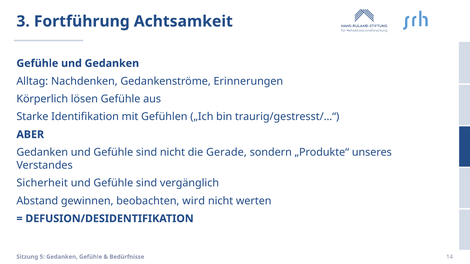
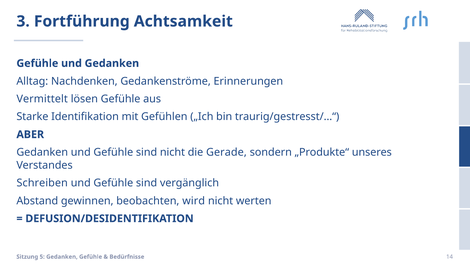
Körperlich: Körperlich -> Vermittelt (42, 99)
Sicherheit: Sicherheit -> Schreiben (42, 183)
